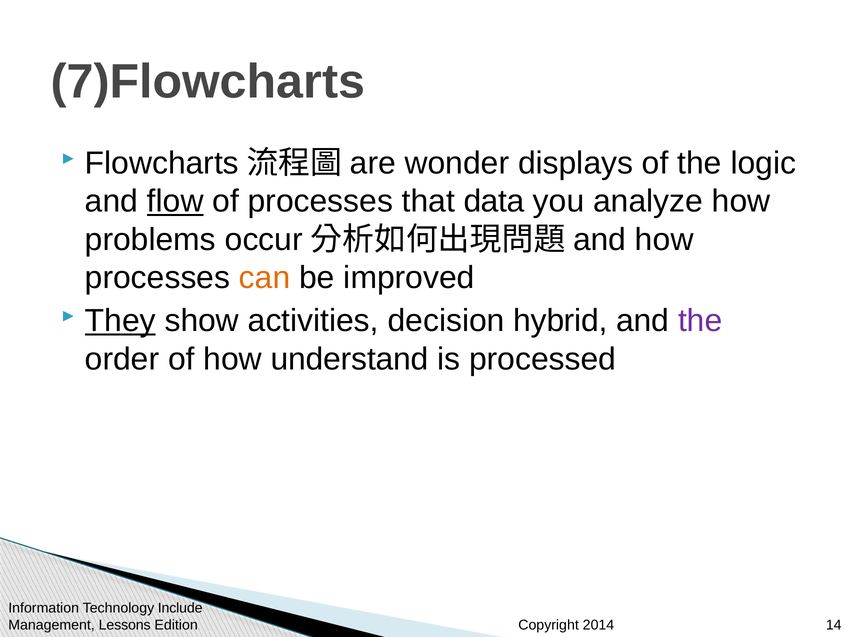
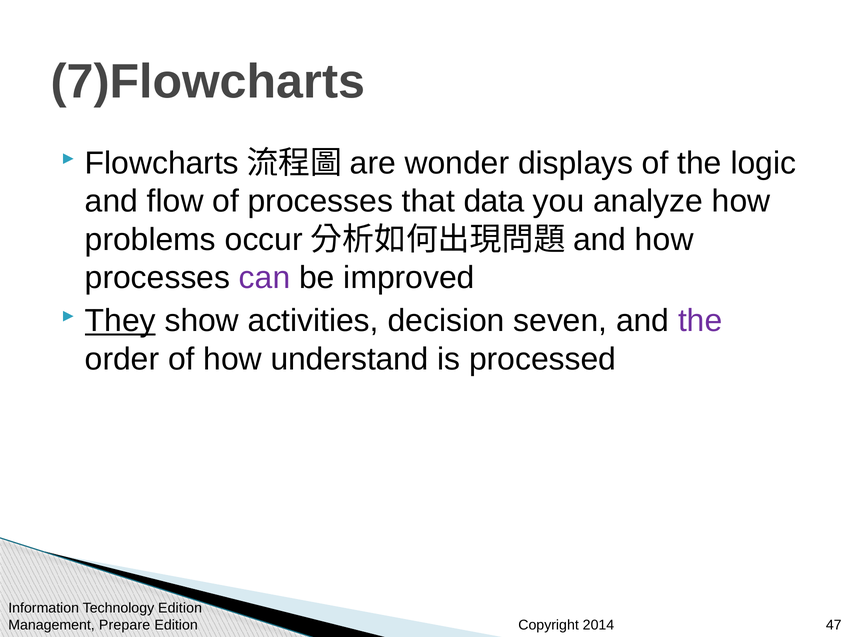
flow underline: present -> none (175, 202)
can colour: orange -> purple (265, 278)
hybrid: hybrid -> seven (560, 321)
Technology Include: Include -> Edition (180, 609)
Lessons: Lessons -> Prepare (125, 626)
14: 14 -> 47 (834, 626)
